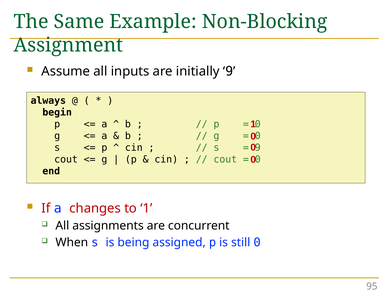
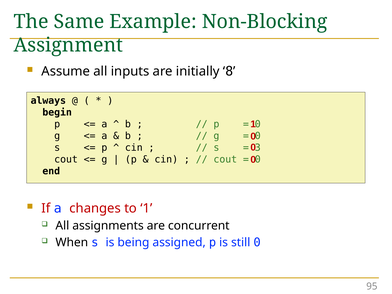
9: 9 -> 8 (229, 71)
9: 9 -> 3 (258, 148)
